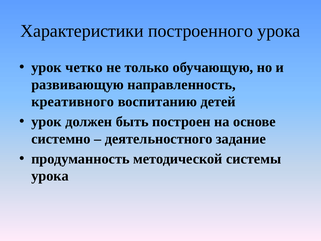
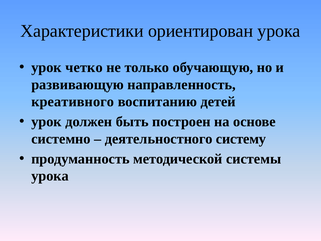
построенного: построенного -> ориентирован (201, 31)
задание: задание -> систему (241, 139)
